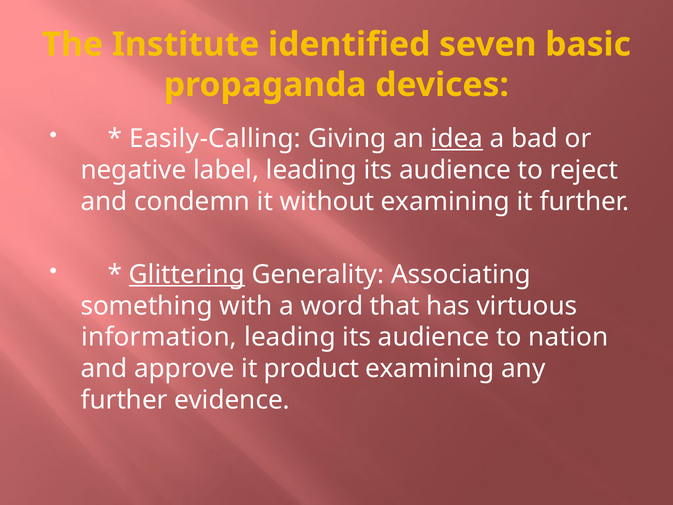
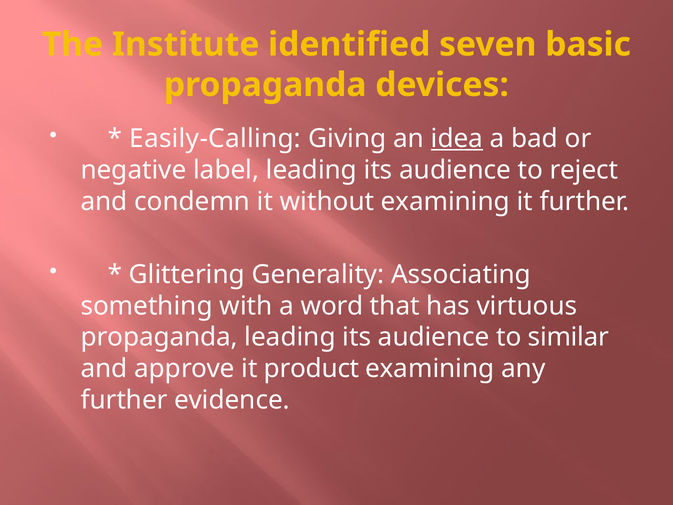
Glittering underline: present -> none (187, 274)
information: information -> propaganda (159, 337)
nation: nation -> similar (569, 337)
